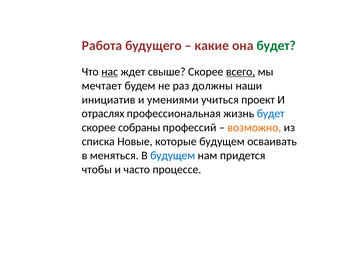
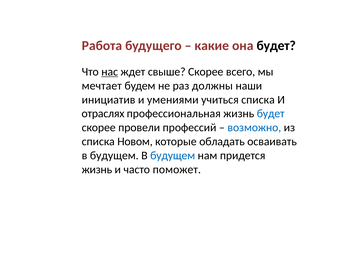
будет colour: green -> black (276, 45)
всего underline: present -> none (241, 72)
учиться проект: проект -> списка (258, 100)
собраны: собраны -> провели (139, 128)
возможно colour: orange -> blue (254, 128)
Новые: Новые -> Новом (135, 141)
которые будущем: будущем -> обладать (222, 141)
меняться: меняться -> будущем (114, 155)
чтобы: чтобы -> жизнь (97, 169)
процессе: процессе -> поможет (177, 169)
